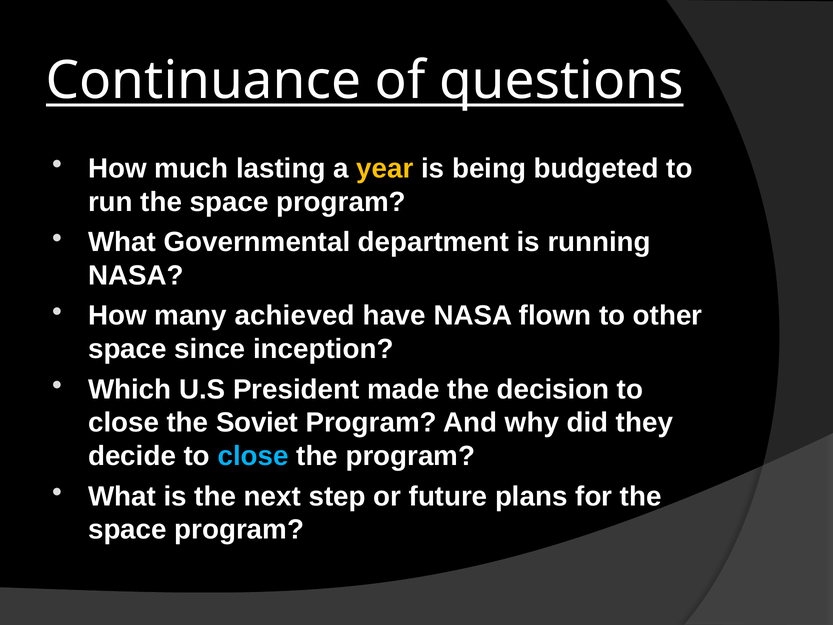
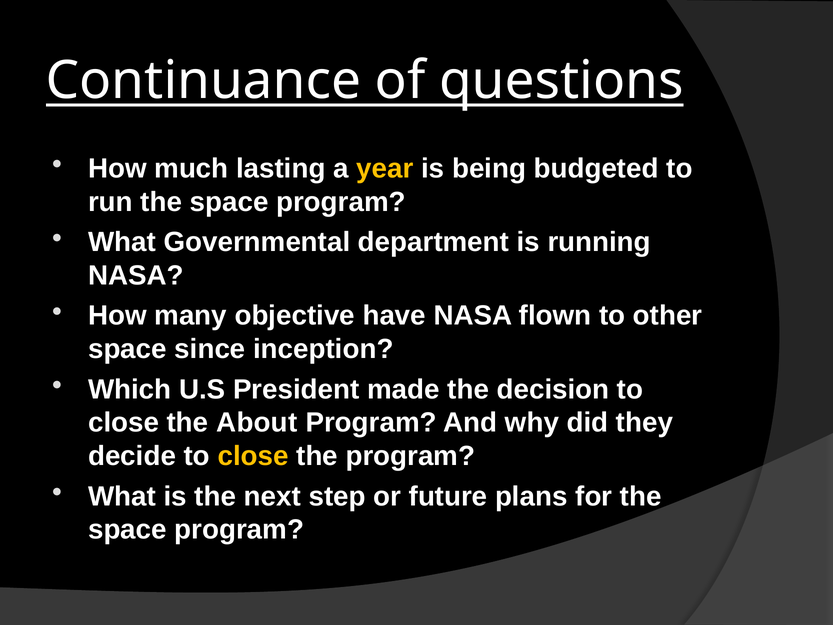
achieved: achieved -> objective (295, 316)
Soviet: Soviet -> About (257, 423)
close colour: light blue -> yellow (253, 456)
